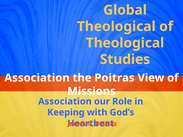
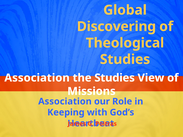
Theological: Theological -> Discovering (116, 27)
the Poitras: Poitras -> Studies (115, 78)
